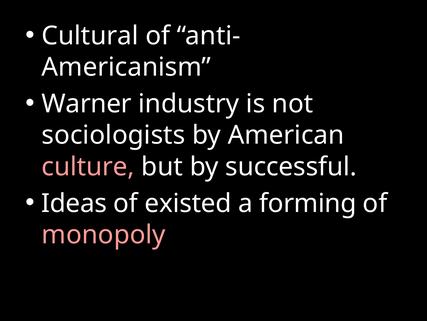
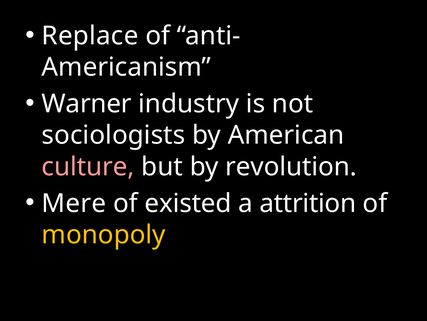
Cultural: Cultural -> Replace (90, 36)
successful: successful -> revolution (291, 166)
Ideas: Ideas -> Mere (74, 203)
forming: forming -> attrition (308, 203)
monopoly colour: pink -> yellow (104, 234)
